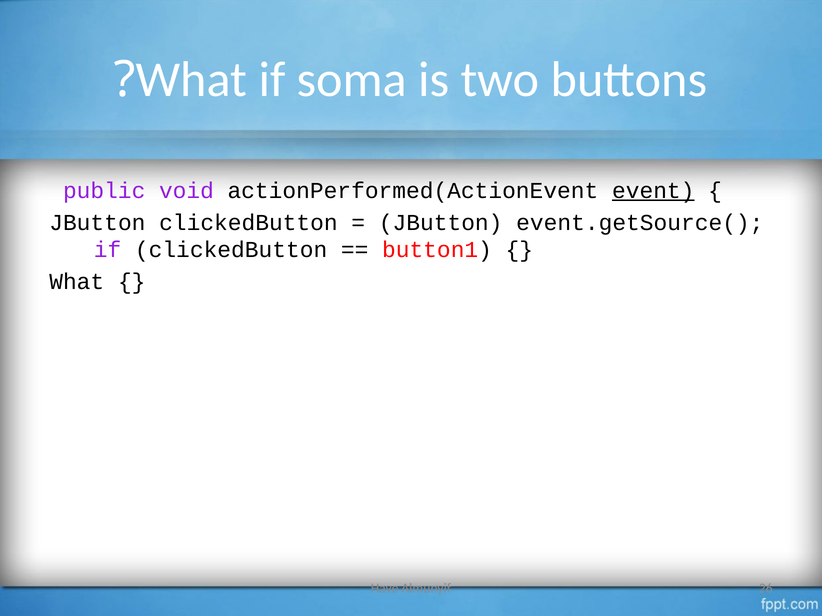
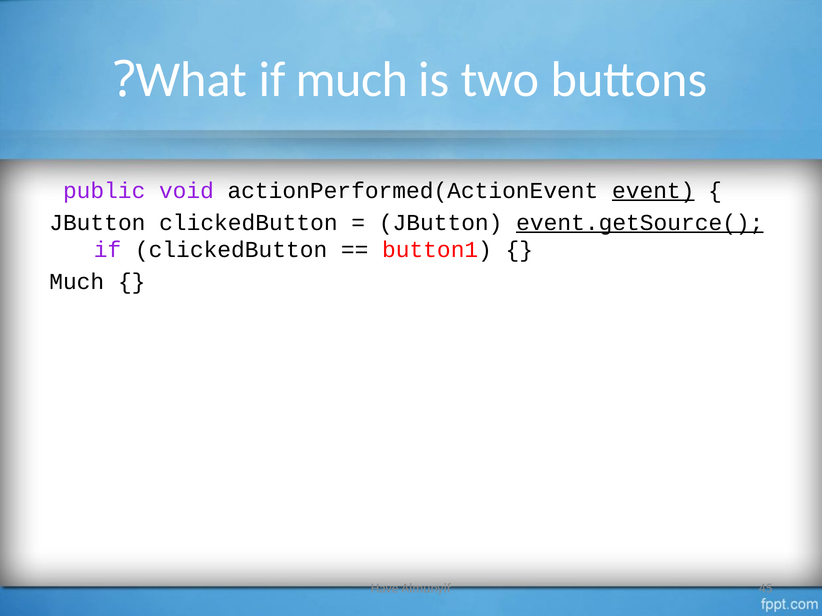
if soma: soma -> much (352, 80)
event.getSource( underline: none -> present (640, 223)
What: What -> Much (77, 282)
26: 26 -> 45 (766, 589)
